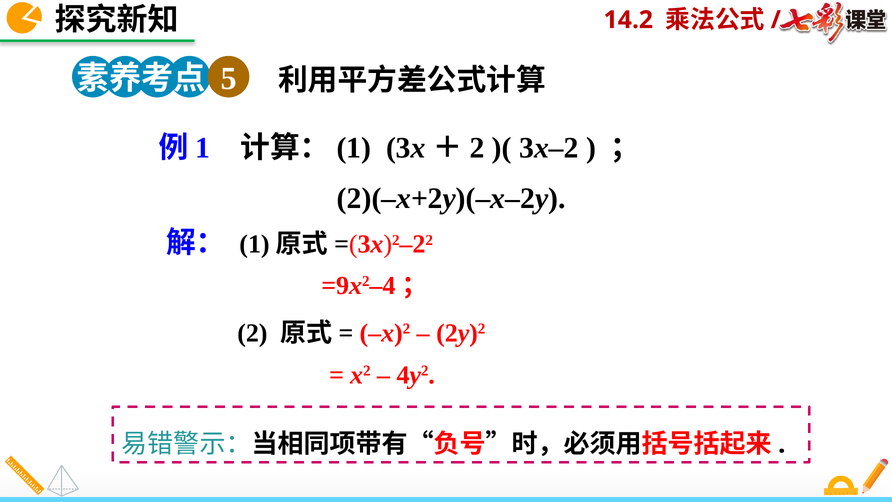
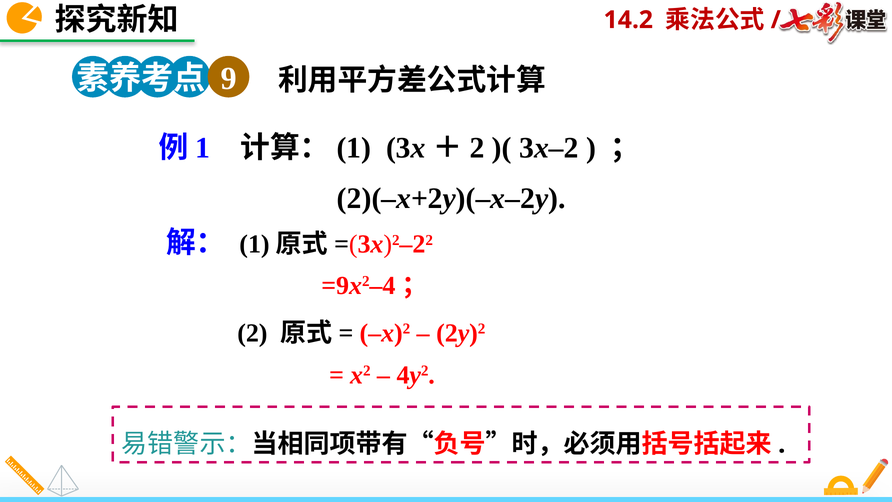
5: 5 -> 9 (229, 79)
